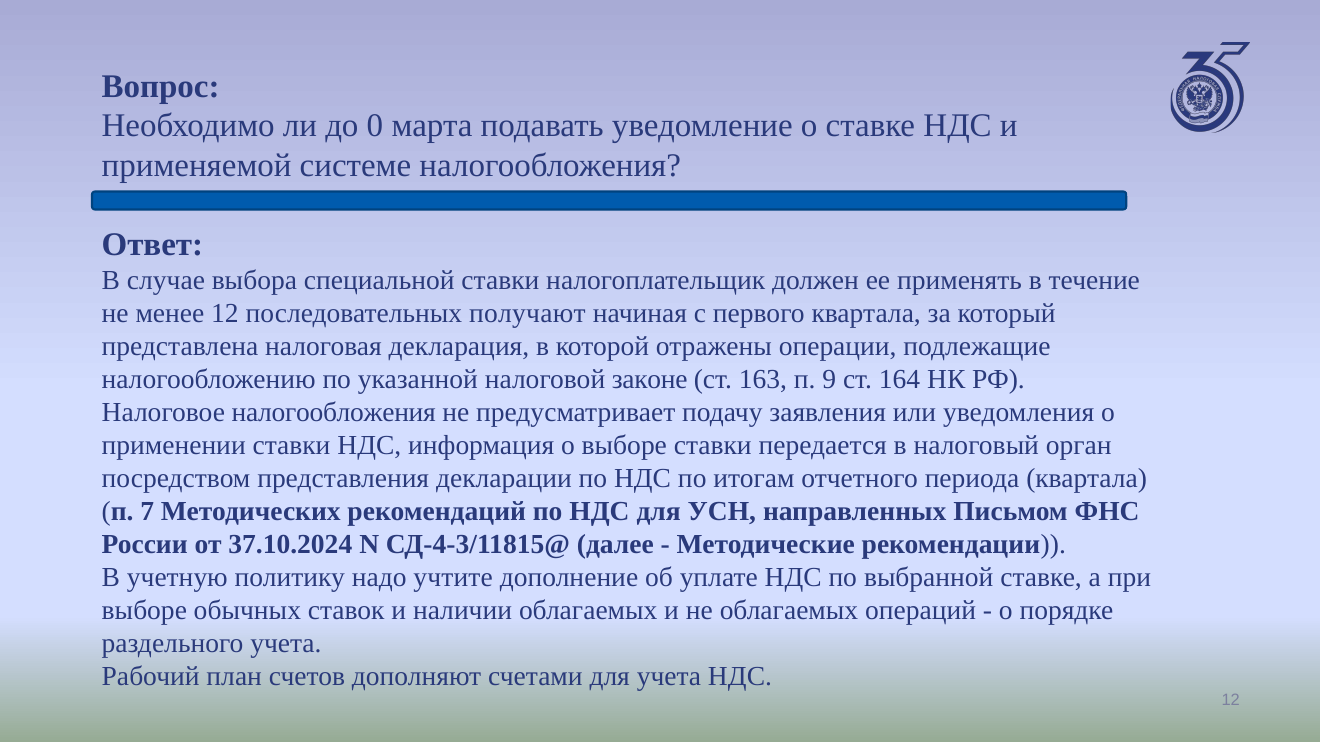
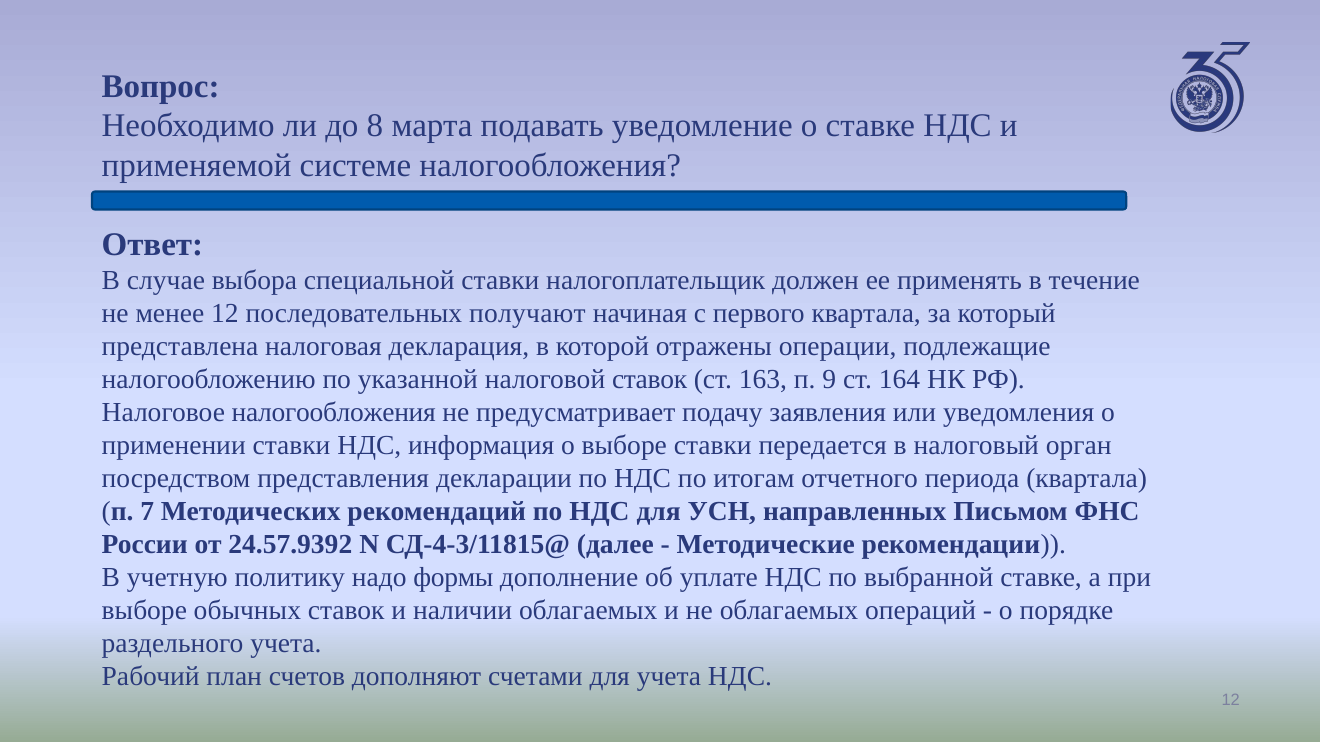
0: 0 -> 8 (375, 126)
налоговой законе: законе -> ставок (650, 380)
37.10.2024: 37.10.2024 -> 24.57.9392 (290, 545)
учтите: учтите -> формы (453, 578)
